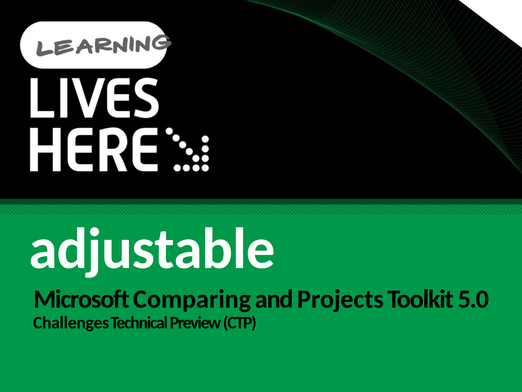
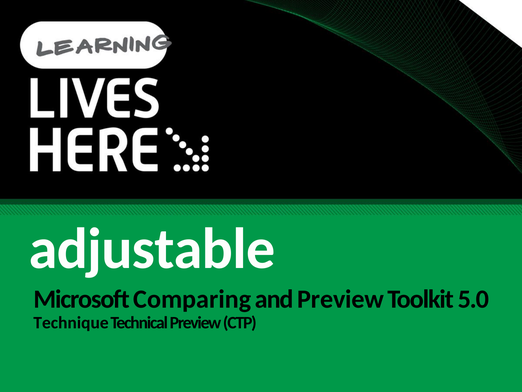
and Projects: Projects -> Preview (341, 299)
Challenges: Challenges -> Technique (71, 322)
